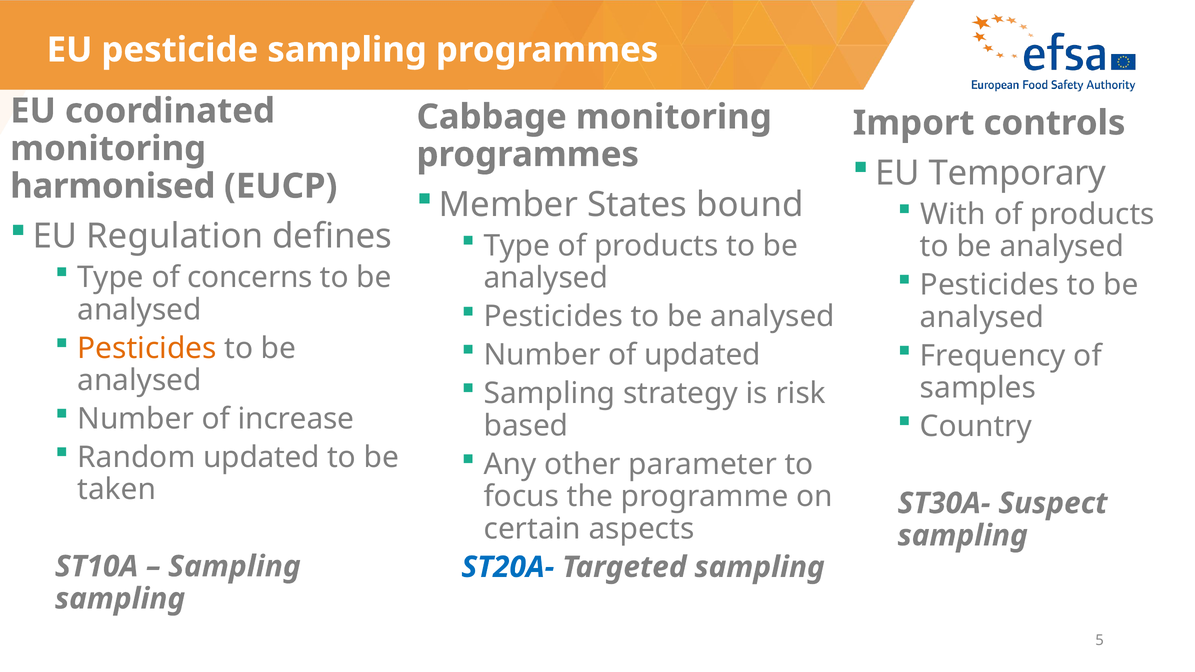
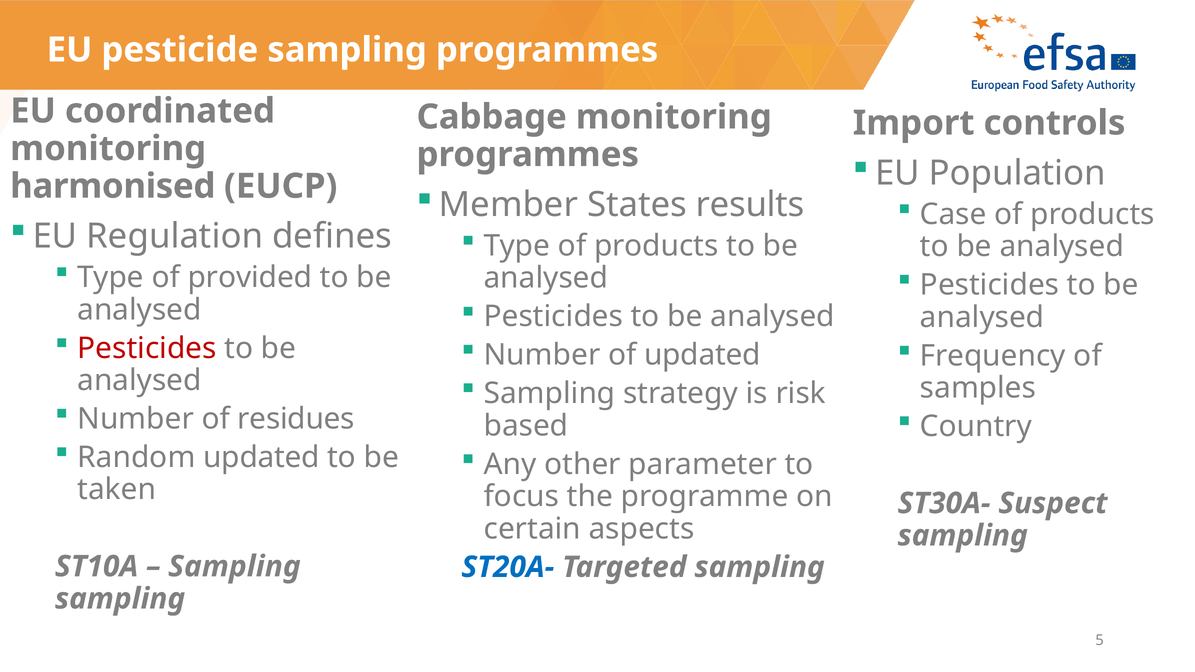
Temporary: Temporary -> Population (1017, 173)
bound: bound -> results (750, 205)
With: With -> Case (953, 214)
concerns: concerns -> provided (250, 278)
Pesticides colour: orange -> red (147, 348)
increase: increase -> residues (296, 419)
